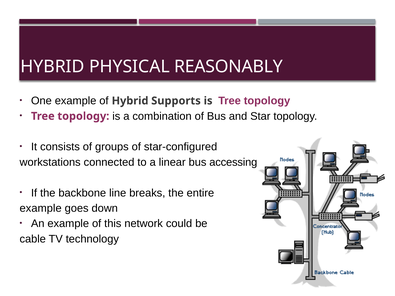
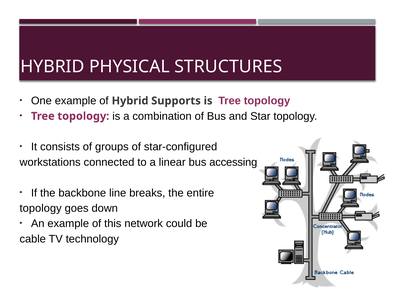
REASONABLY: REASONABLY -> STRUCTURES (228, 67)
example: example -> topology (41, 208)
